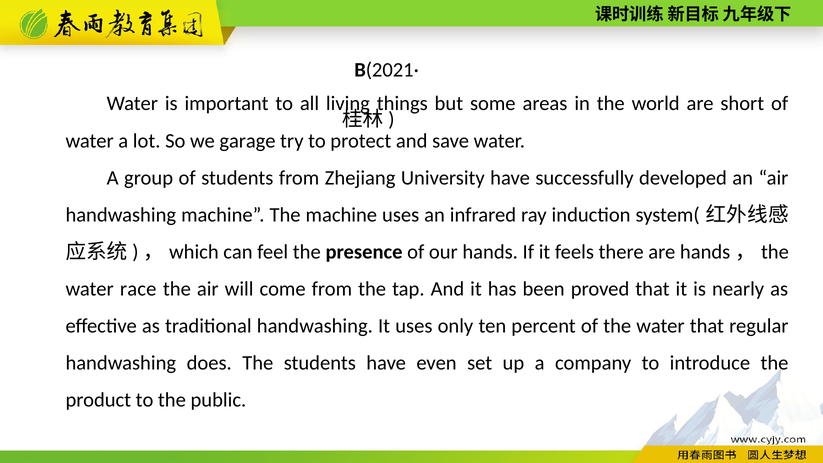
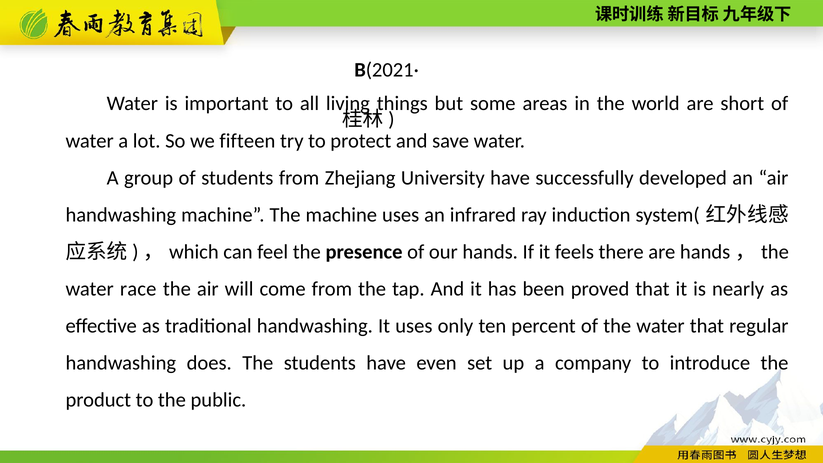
garage: garage -> fifteen (247, 141)
